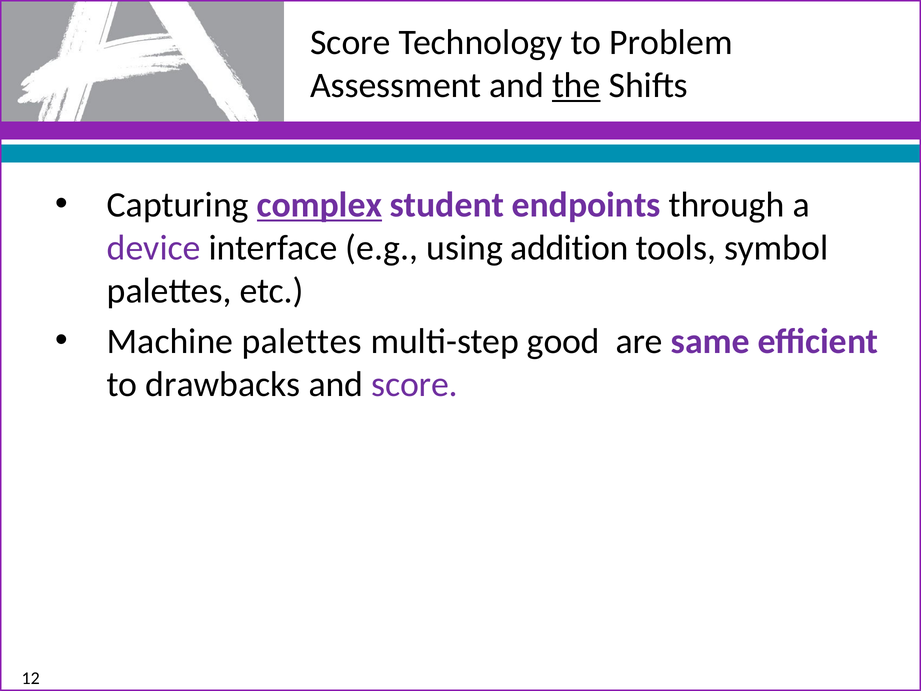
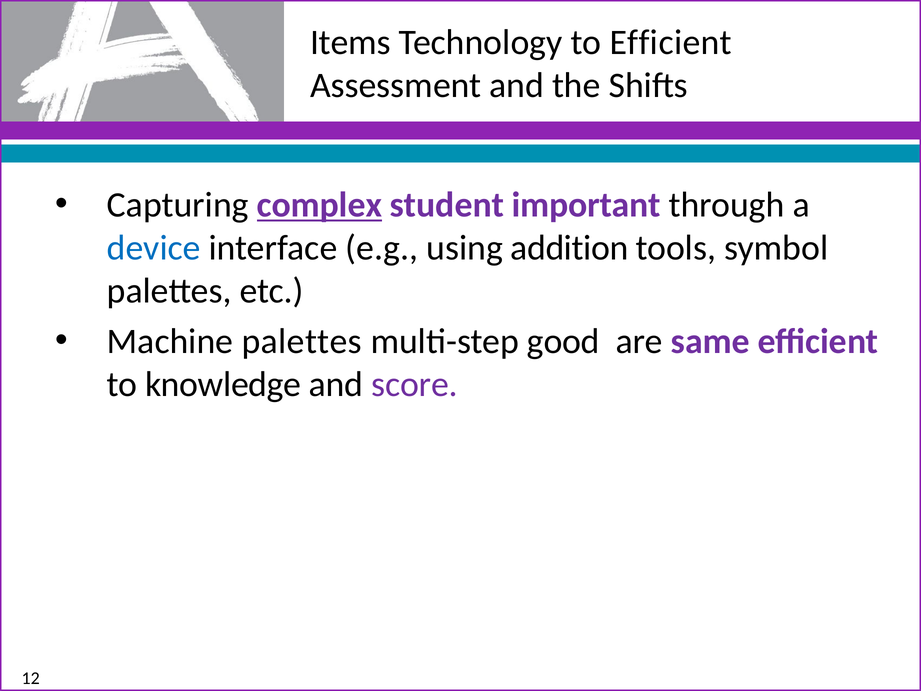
Score: Score -> Items (350, 42)
to Problem: Problem -> Efficient (671, 42)
the underline: present -> none (576, 85)
endpoints: endpoints -> important (586, 205)
device colour: purple -> blue (154, 248)
drawbacks: drawbacks -> knowledge (223, 384)
